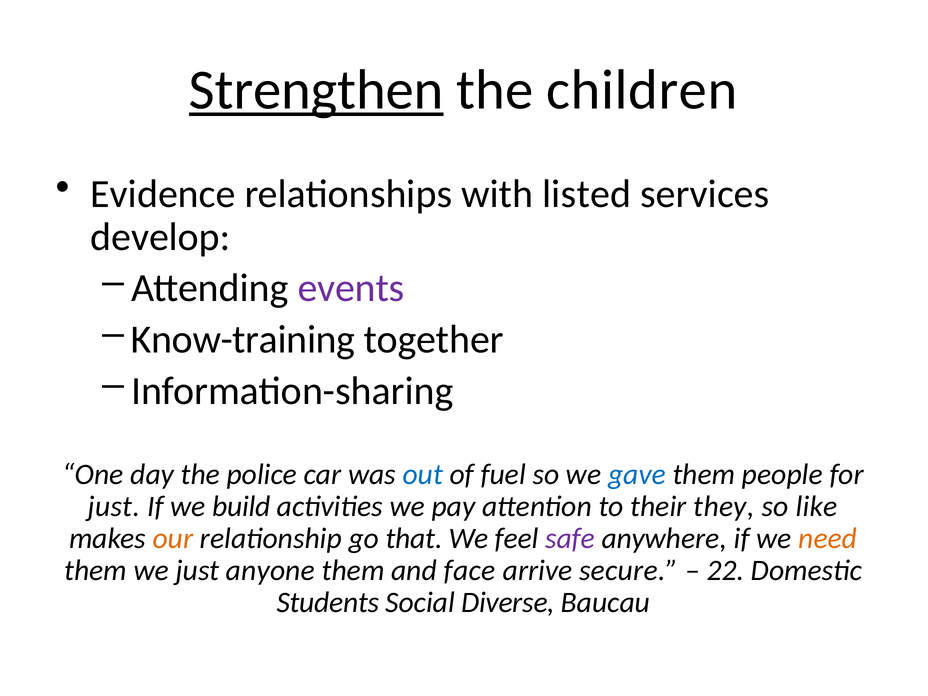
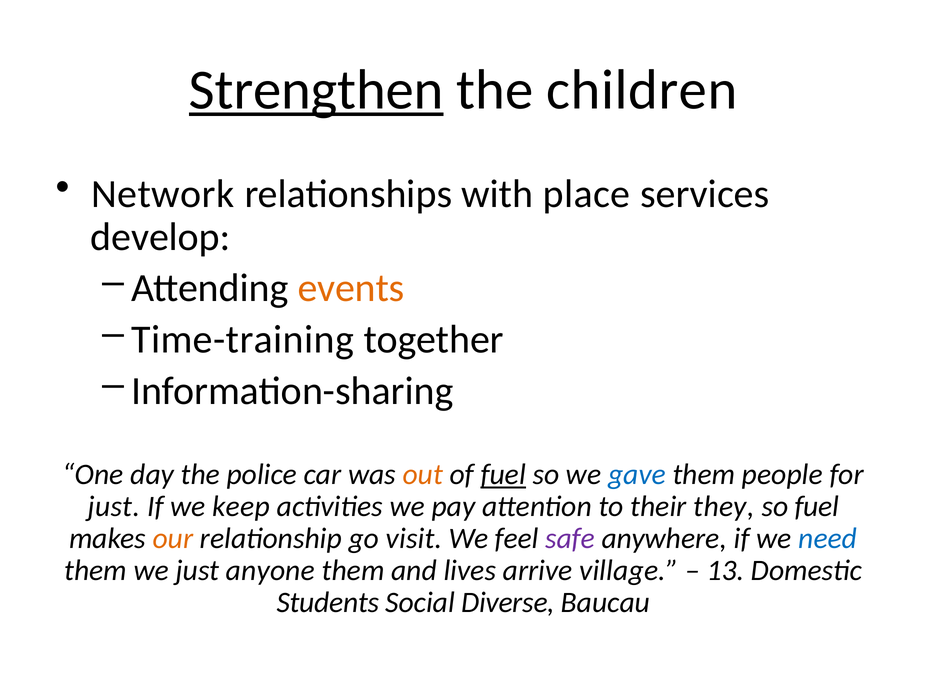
Evidence: Evidence -> Network (163, 194)
listed: listed -> place (586, 194)
events colour: purple -> orange (351, 288)
Know-training: Know-training -> Time-training (243, 340)
out colour: blue -> orange (423, 475)
fuel underline: none -> present (503, 475)
build: build -> keep (241, 507)
so like: like -> fuel (817, 507)
that: that -> visit (414, 539)
need colour: orange -> blue (828, 539)
face: face -> lives (470, 571)
secure: secure -> village (629, 571)
22: 22 -> 13 (725, 571)
